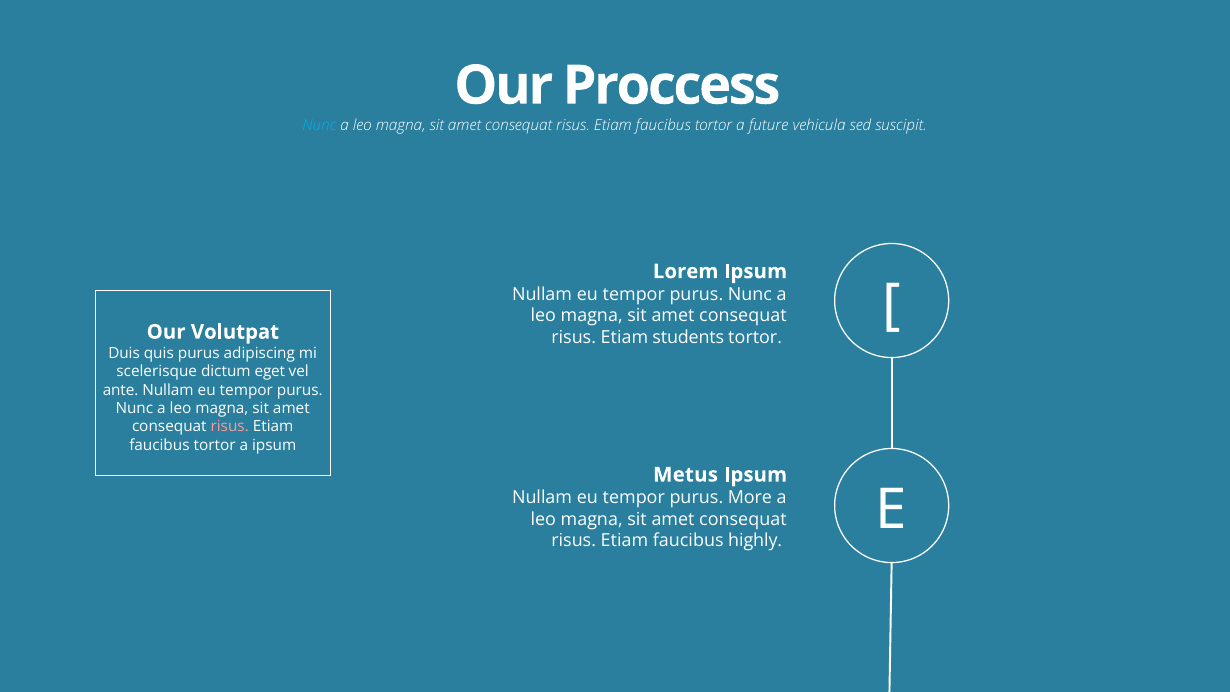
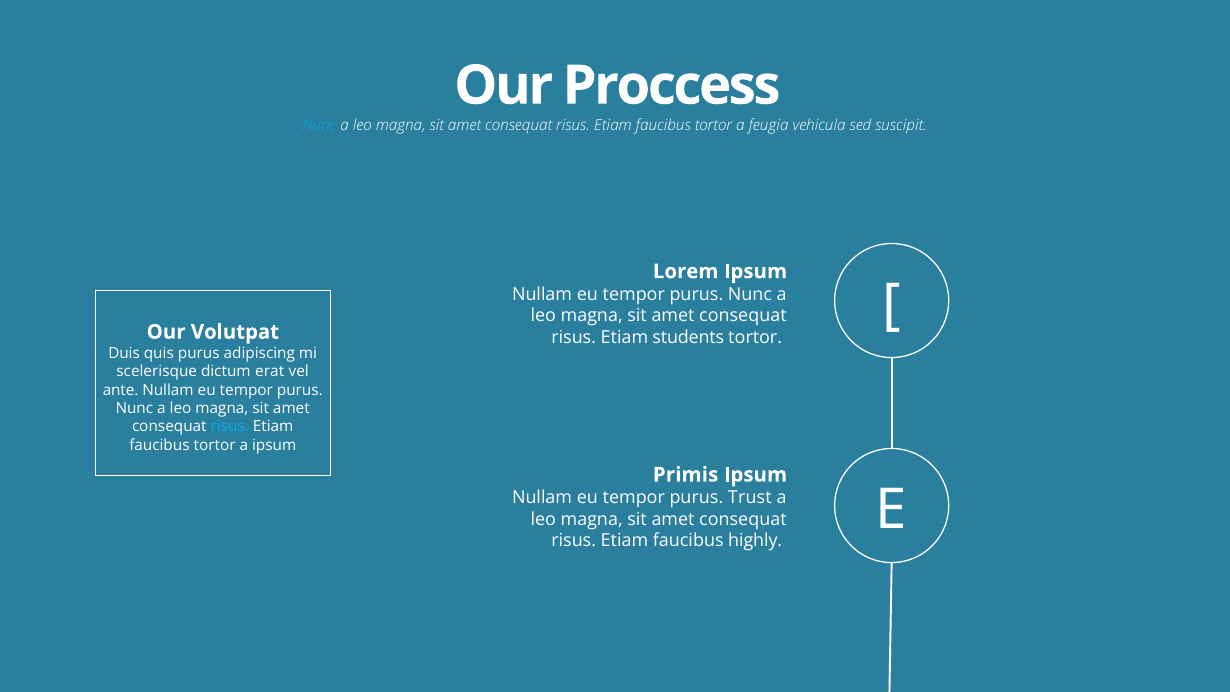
future: future -> feugia (769, 126)
eget: eget -> erat (270, 371)
risus colour: pink -> light blue (230, 427)
Metus: Metus -> Primis (686, 475)
More: More -> Trust (750, 498)
